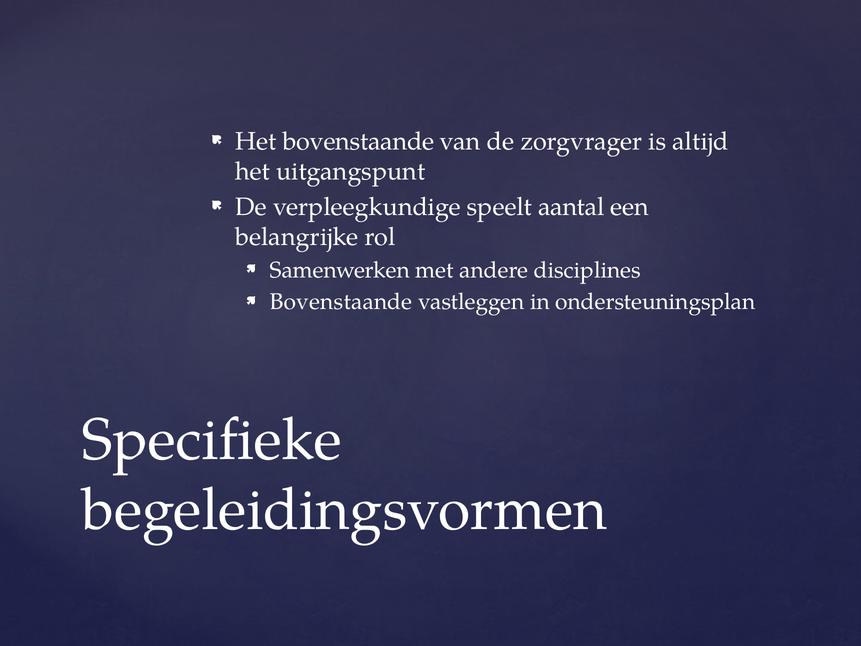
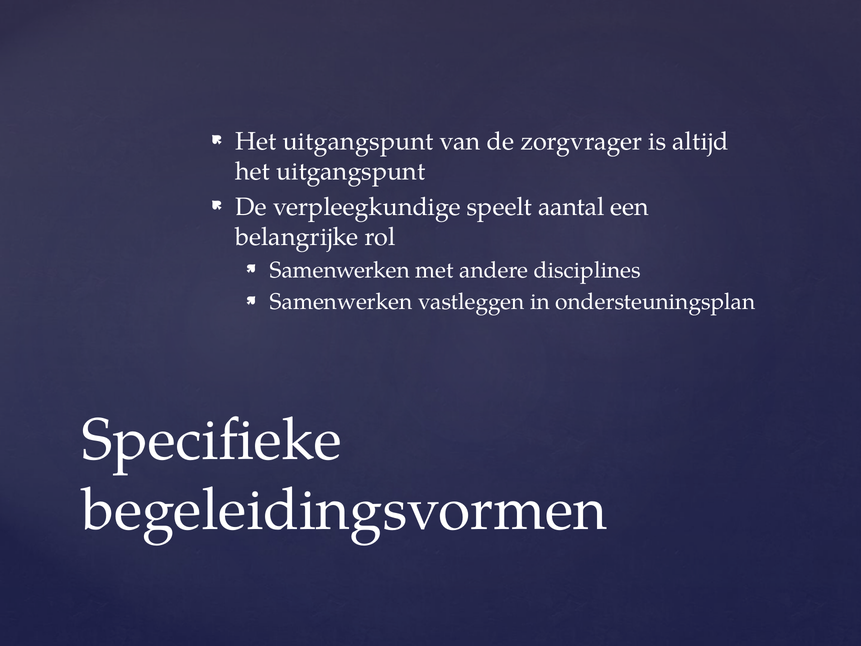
bovenstaande: bovenstaande -> uitgangspunt (358, 141)
Bovenstaande: Bovenstaande -> Samenwerken (341, 302)
